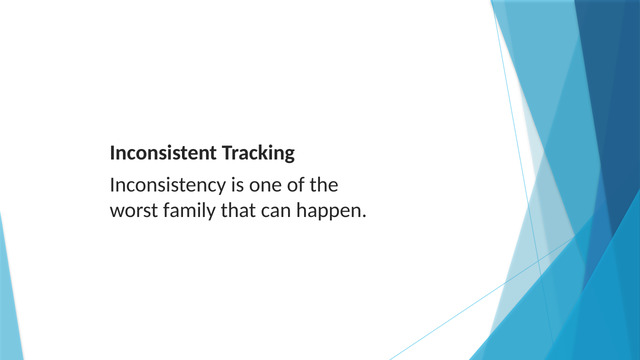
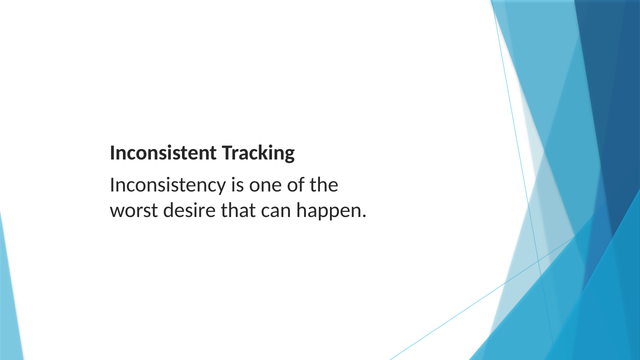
family: family -> desire (190, 210)
